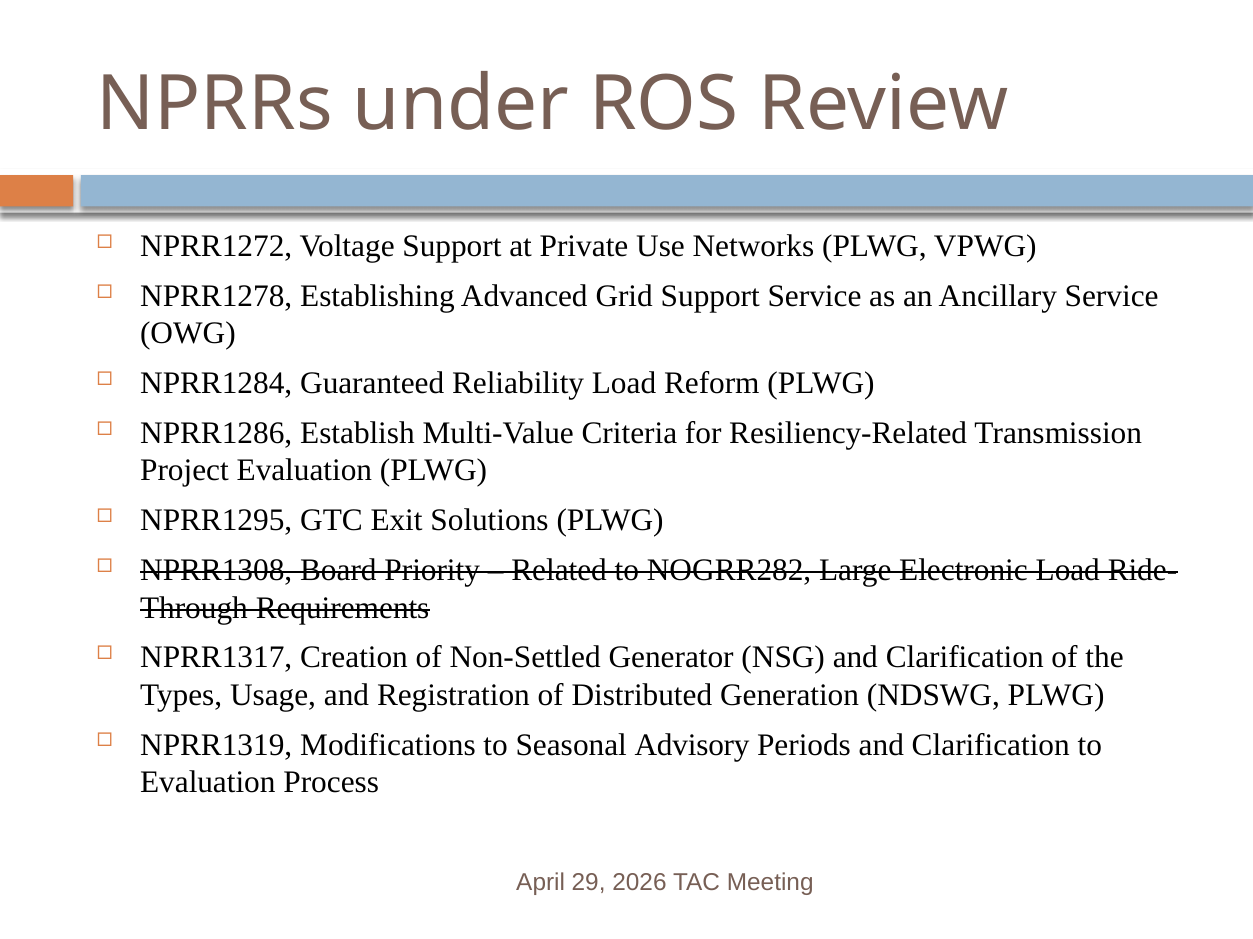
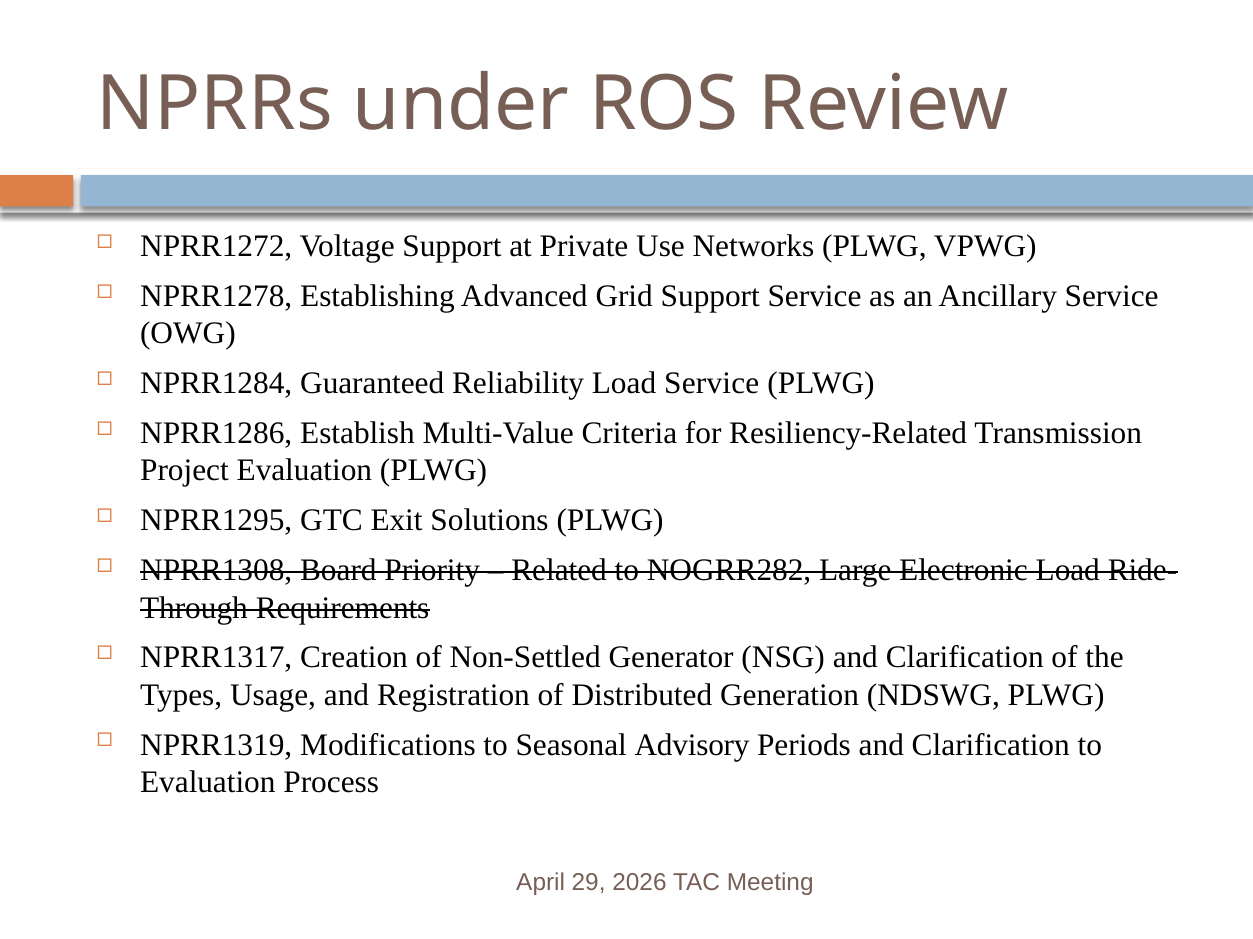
Load Reform: Reform -> Service (712, 384)
